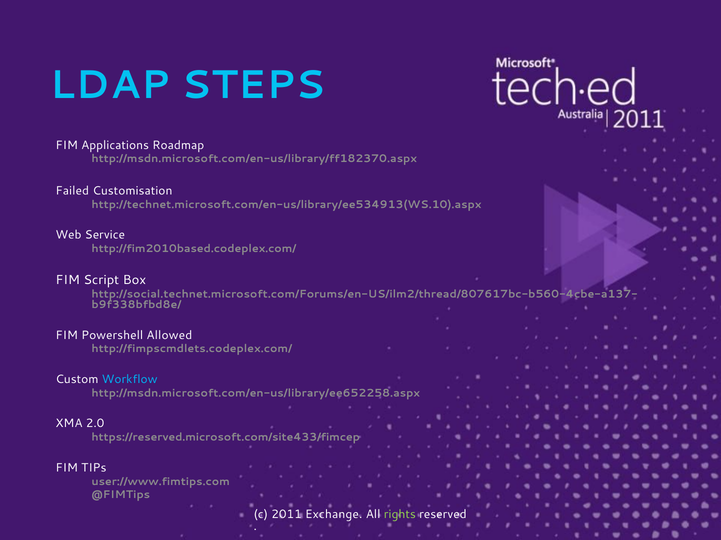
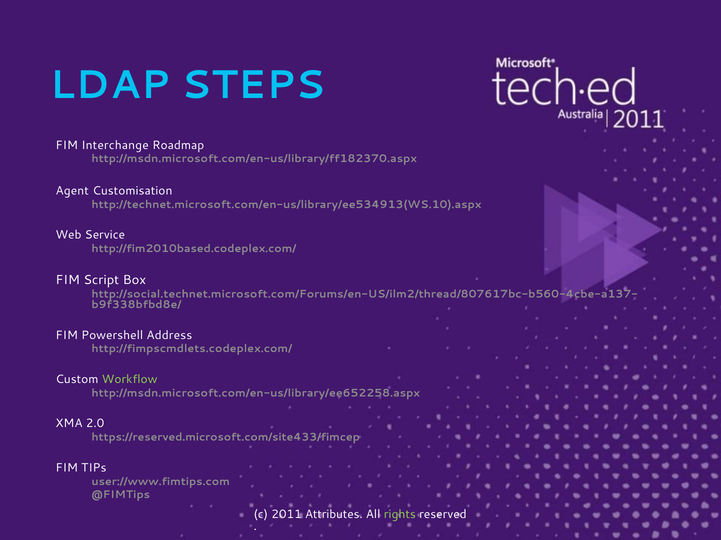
Applications: Applications -> Interchange (115, 145)
Failed: Failed -> Agent (72, 191)
Allowed: Allowed -> Address (169, 336)
Workflow colour: light blue -> light green (130, 380)
Exchange: Exchange -> Attributes (334, 515)
